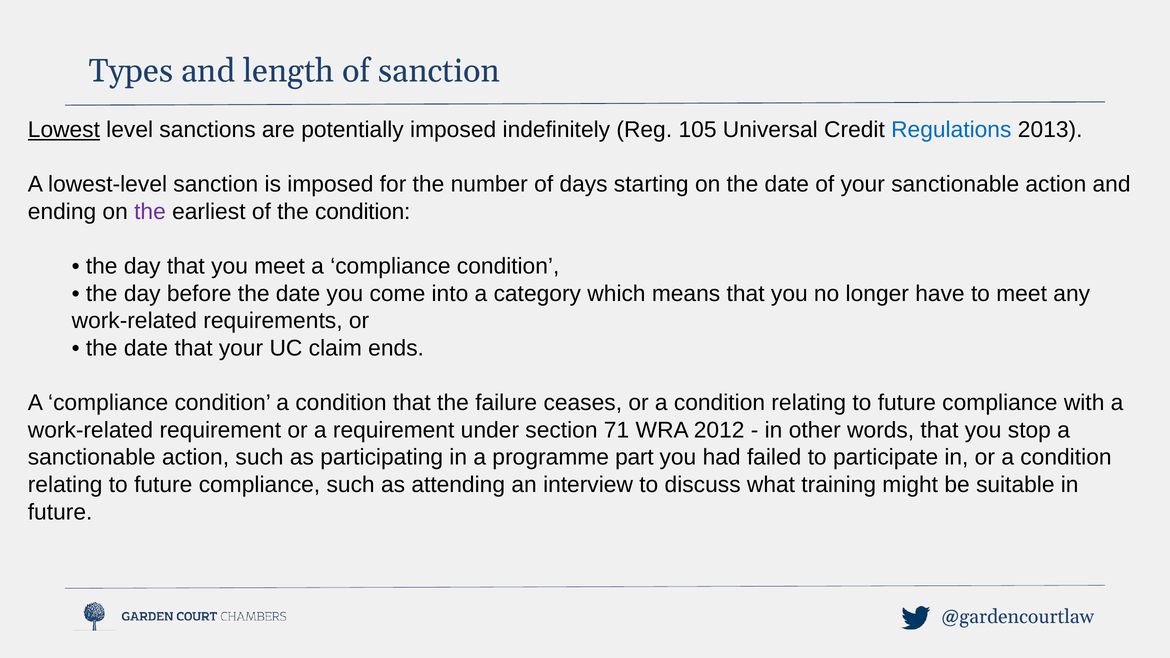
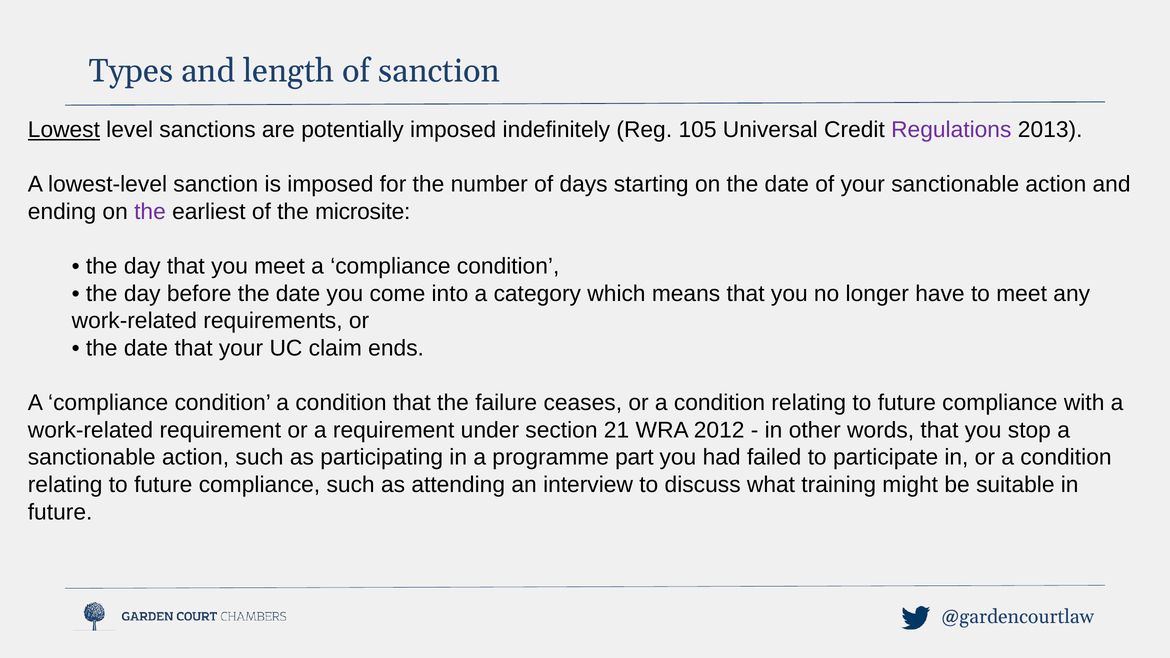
Regulations colour: blue -> purple (951, 130)
the condition: condition -> microsite (363, 212)
71: 71 -> 21 (616, 430)
